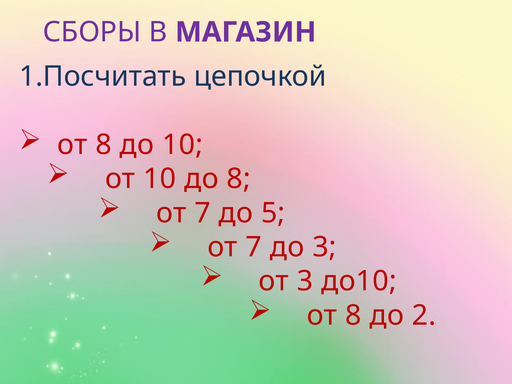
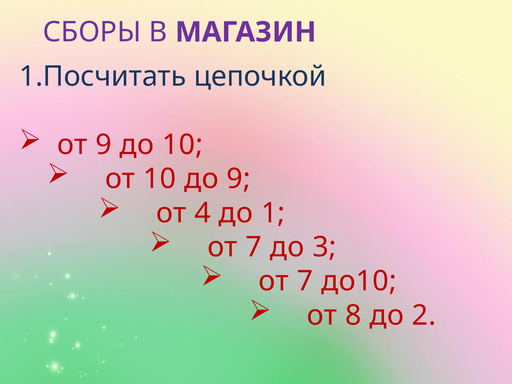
8: 8 -> 9 (103, 145)
до 8: 8 -> 9 (239, 179)
7: 7 -> 4 (202, 213)
5: 5 -> 1 (273, 213)
3: 3 -> 7 (305, 281)
